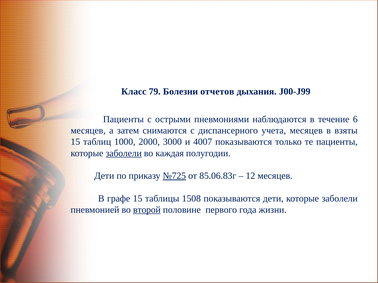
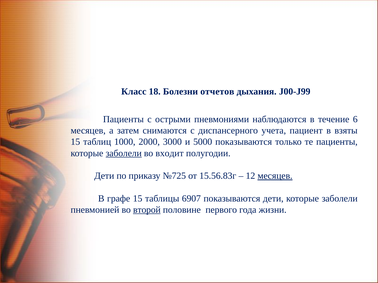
79: 79 -> 18 (155, 92)
учета месяцев: месяцев -> пациент (306, 131)
4007: 4007 -> 5000 (203, 142)
каждая: каждая -> входит (170, 153)
№725 underline: present -> none (174, 176)
85.06.83г: 85.06.83г -> 15.56.83г (218, 176)
месяцев underline: none -> present (275, 176)
1508: 1508 -> 6907 (191, 199)
